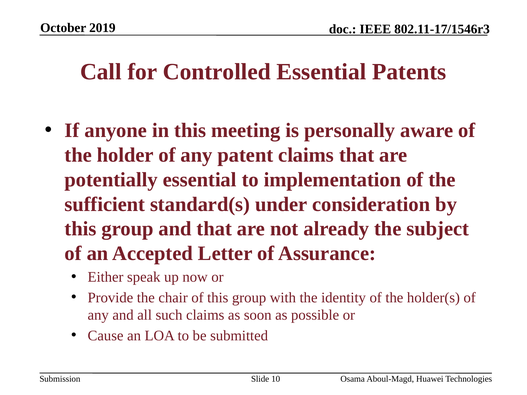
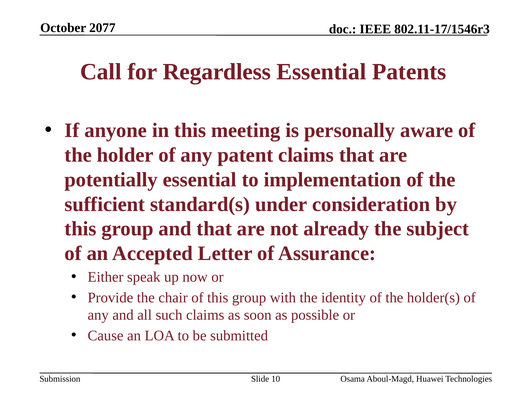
2019: 2019 -> 2077 (102, 28)
Controlled: Controlled -> Regardless (217, 72)
